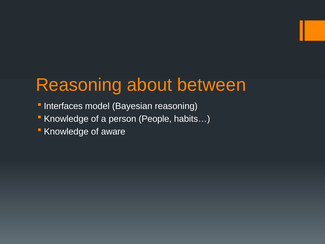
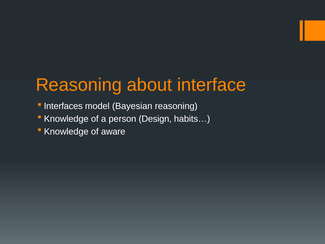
between: between -> interface (212, 85)
People: People -> Design (155, 119)
